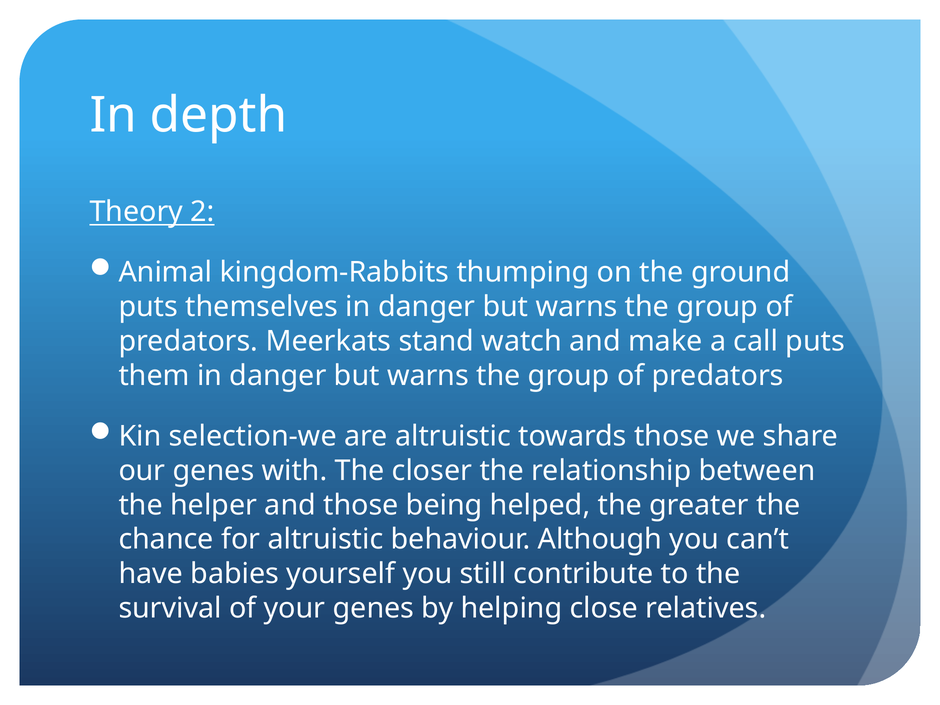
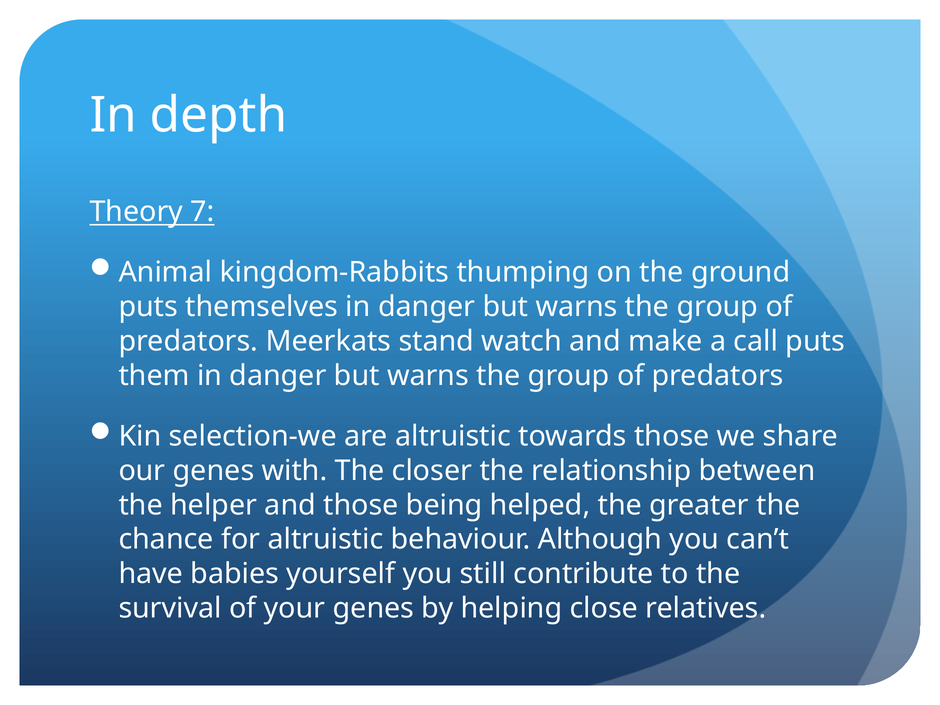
2: 2 -> 7 (202, 212)
